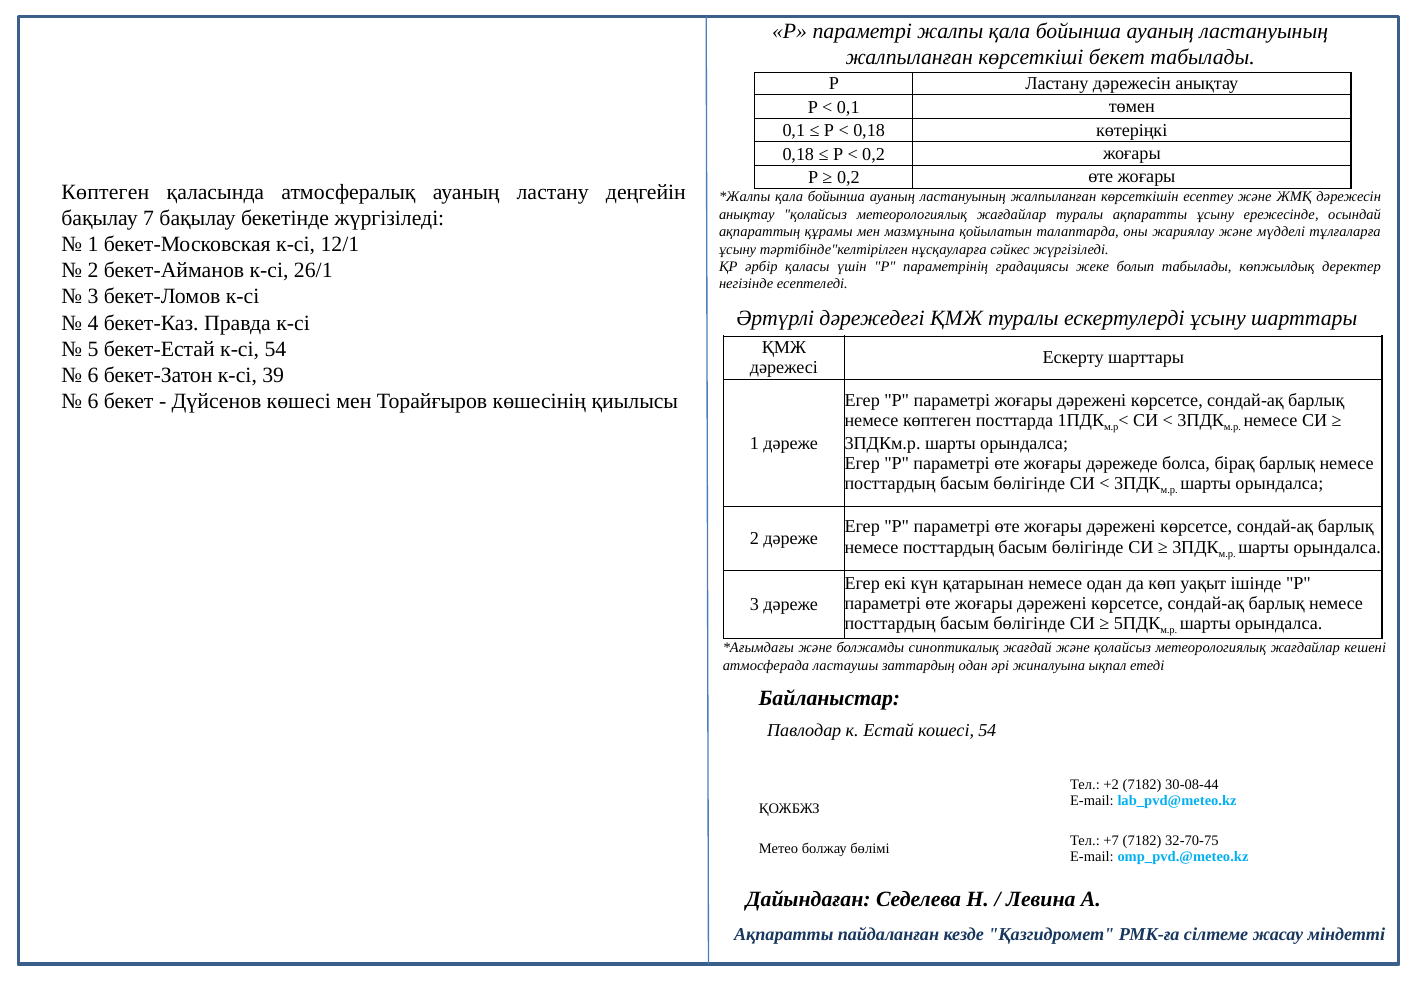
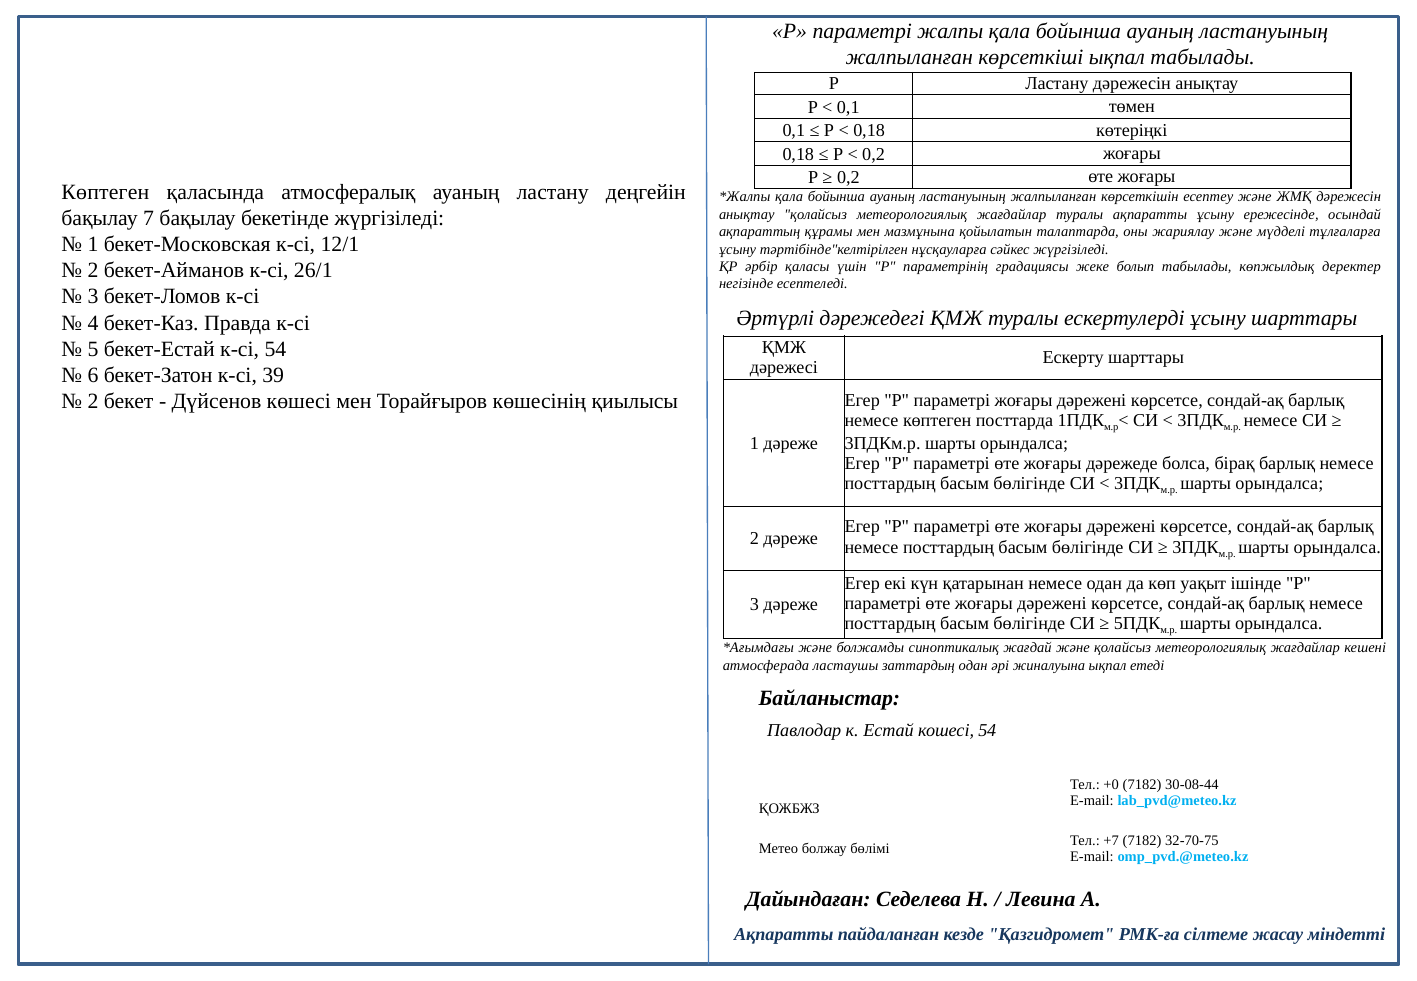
көрсеткіші бекет: бекет -> ықпал (1117, 57)
6: 6 -> 2 (93, 401)
+2: +2 -> +0 (1111, 784)
